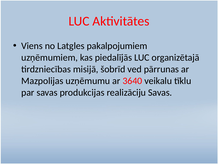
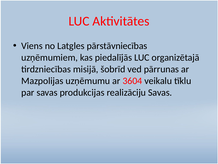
pakalpojumiem: pakalpojumiem -> pārstāvniecības (117, 46)
3640: 3640 -> 3604 (132, 81)
